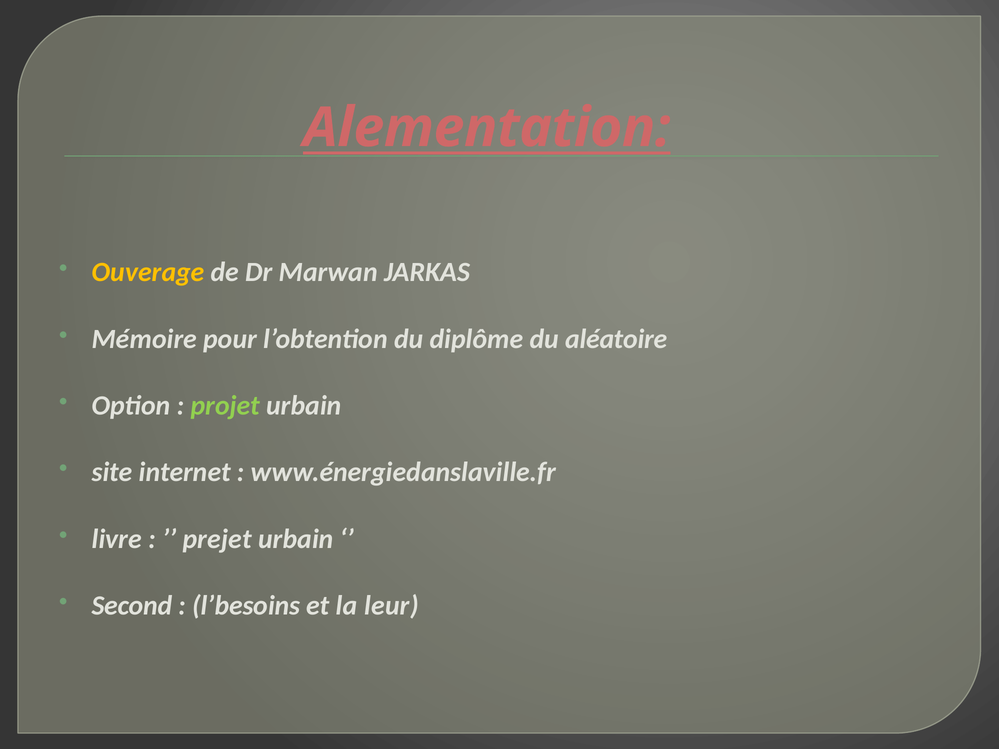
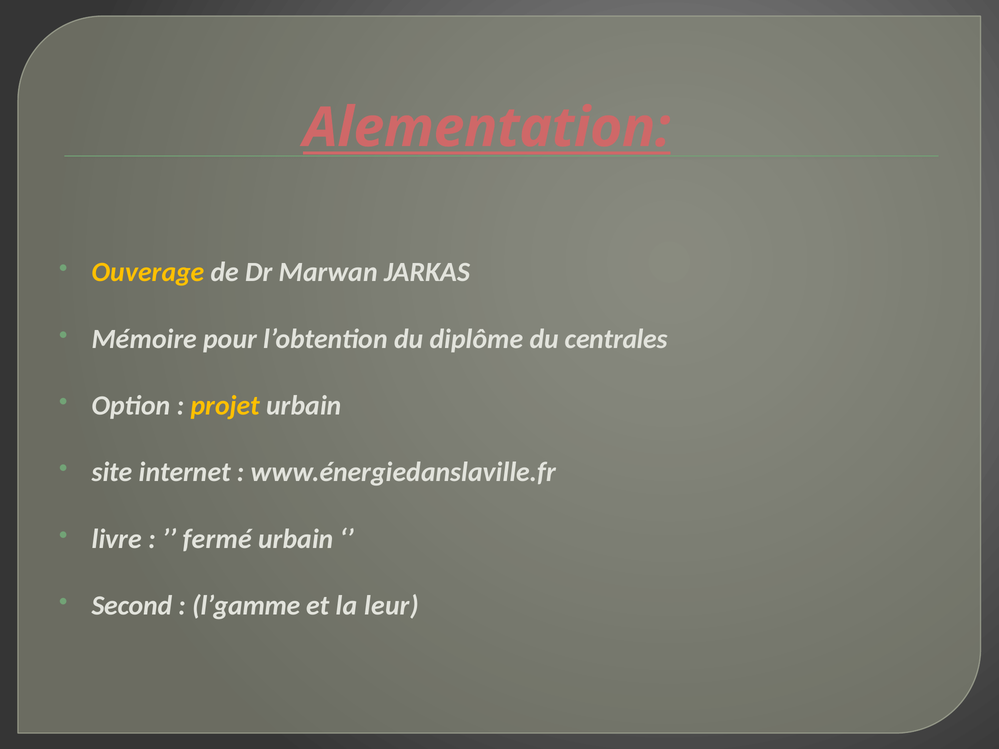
aléatoire: aléatoire -> centrales (616, 339)
projet colour: light green -> yellow (225, 406)
prejet: prejet -> fermé (217, 539)
l’besoins: l’besoins -> l’gamme (246, 606)
